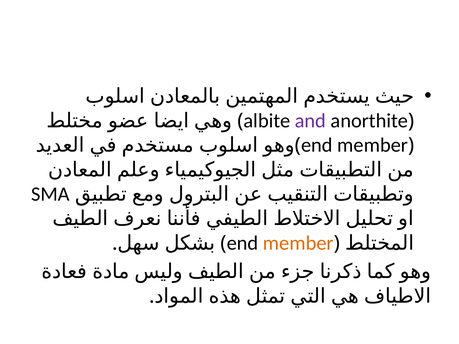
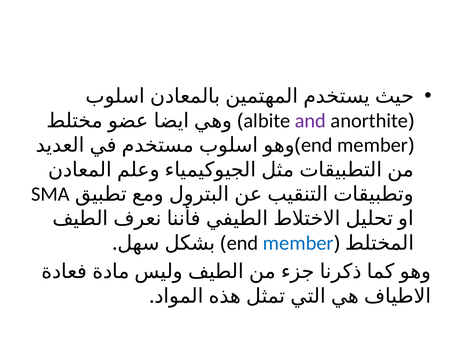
member colour: orange -> blue (298, 243)
